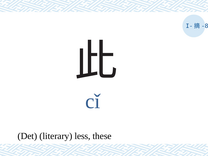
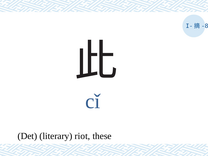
less: less -> riot (82, 136)
